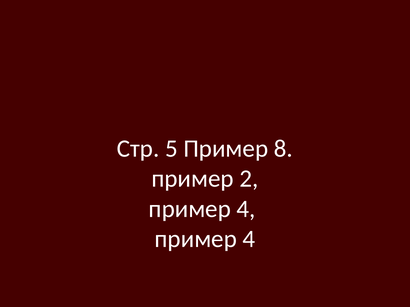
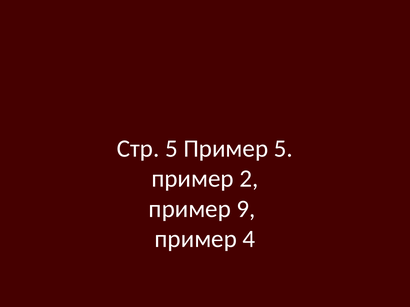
Пример 8: 8 -> 5 (283, 149)
4: 4 -> 9 (246, 209)
